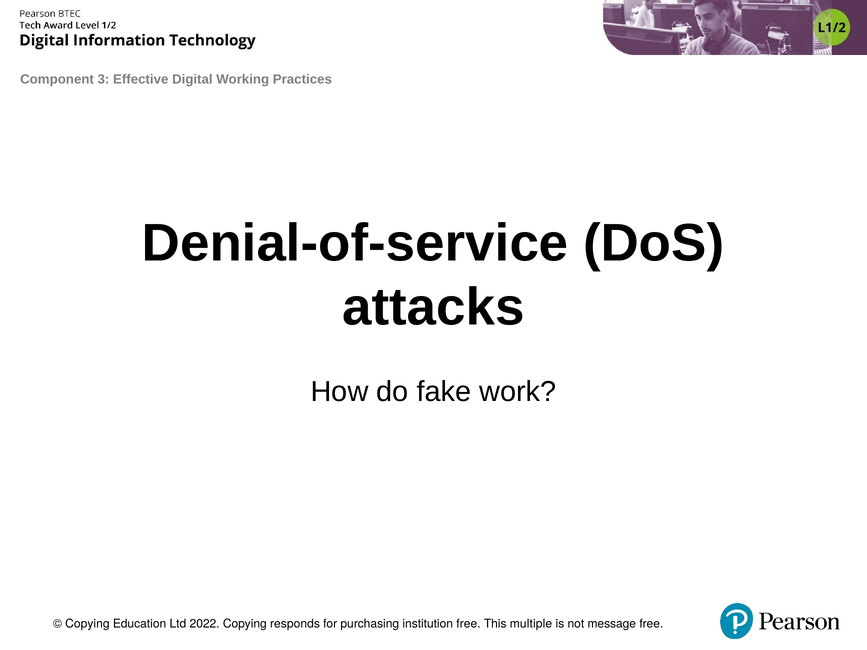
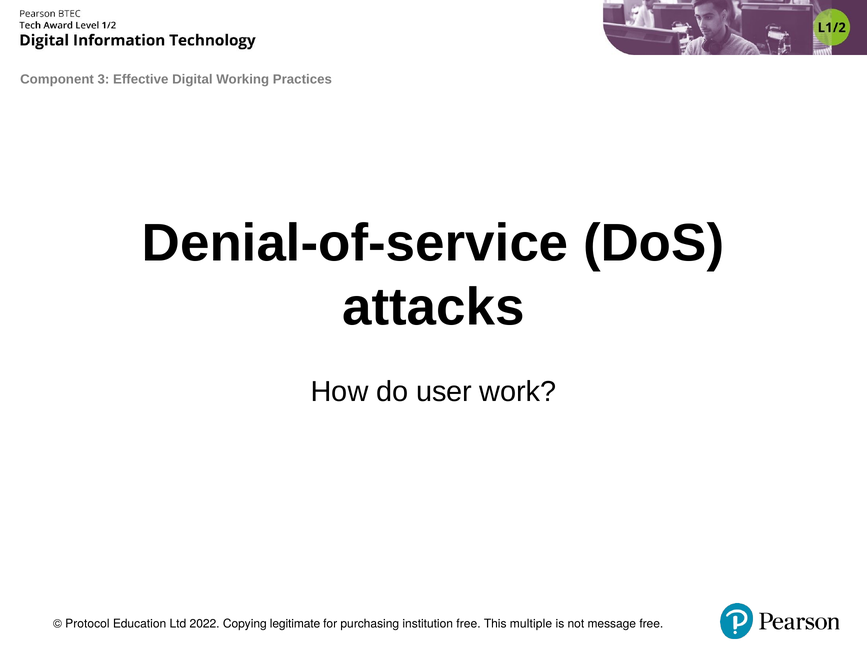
fake: fake -> user (444, 392)
Copying: Copying -> Protocol (87, 624)
responds: responds -> legitimate (295, 624)
